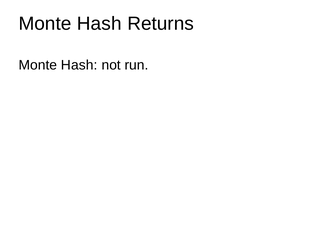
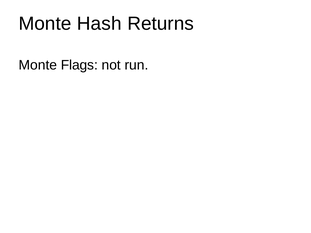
Hash: Hash -> Flags (79, 65)
